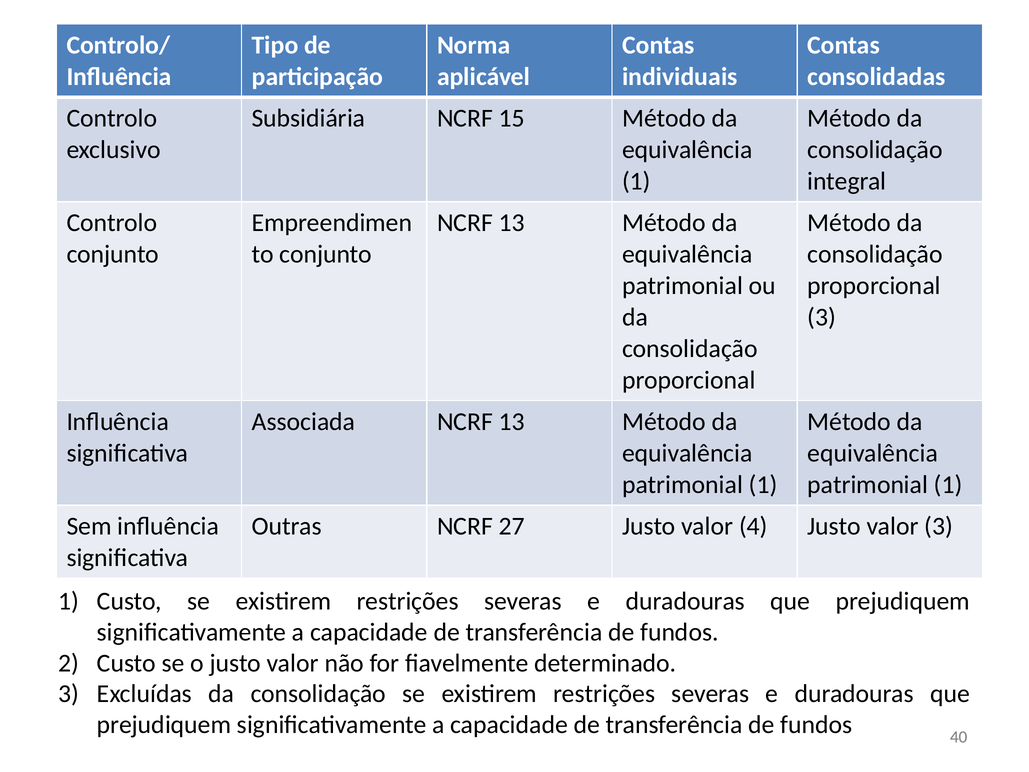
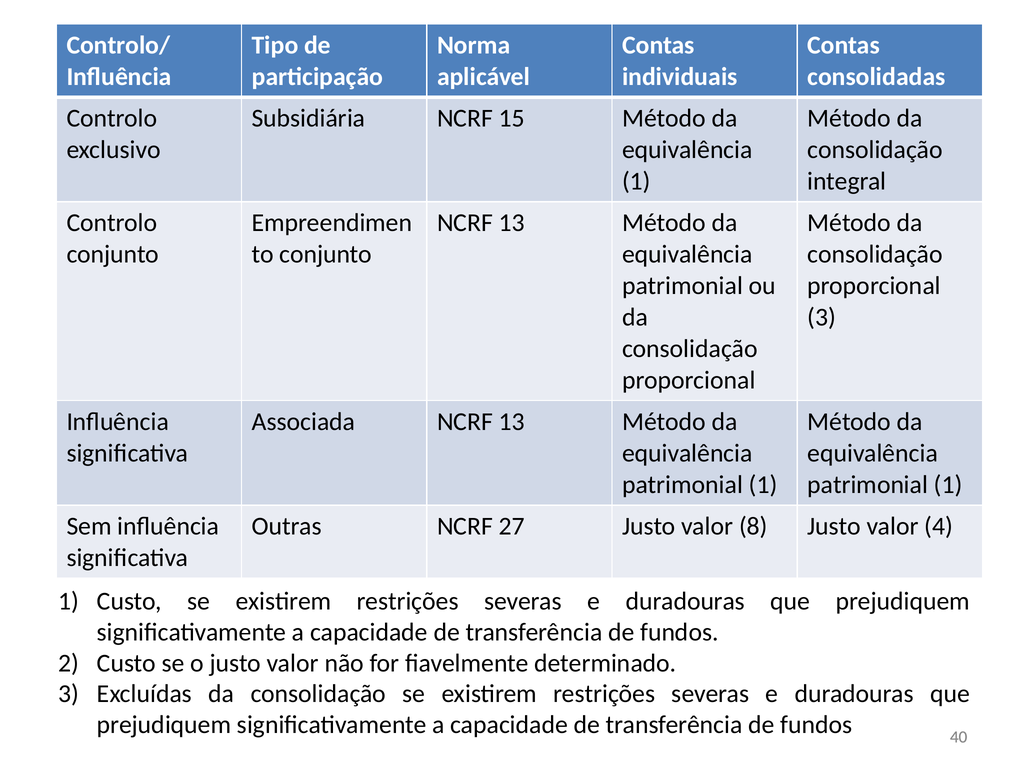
4: 4 -> 8 (753, 526)
valor 3: 3 -> 4 (939, 526)
